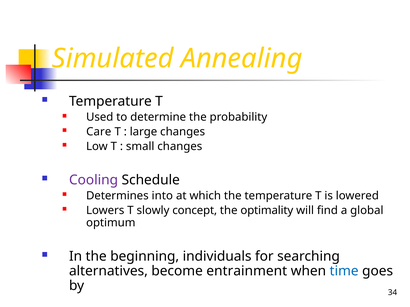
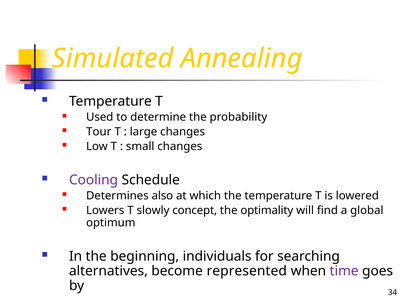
Care: Care -> Tour (99, 132)
into: into -> also (162, 196)
entrainment: entrainment -> represented (247, 271)
time colour: blue -> purple (344, 271)
